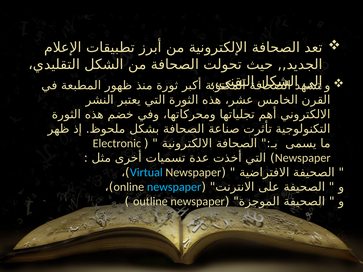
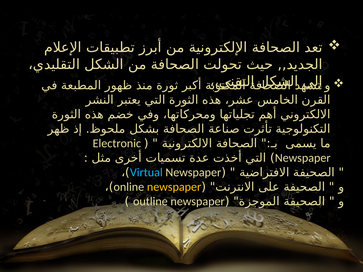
newspaper colour: light blue -> yellow (174, 187)
